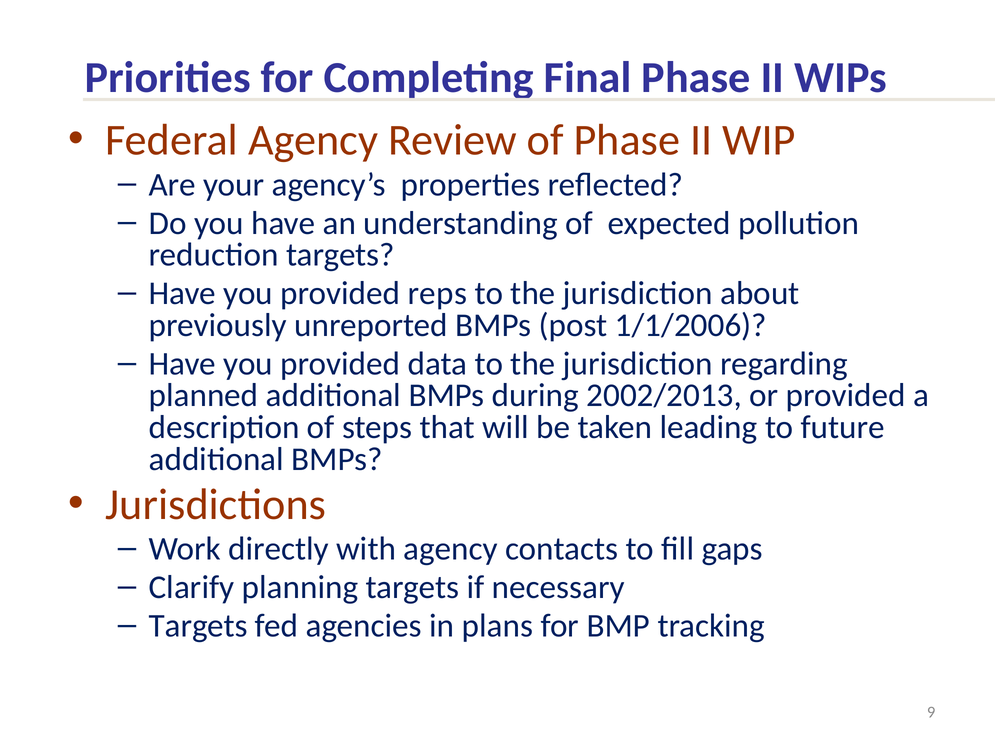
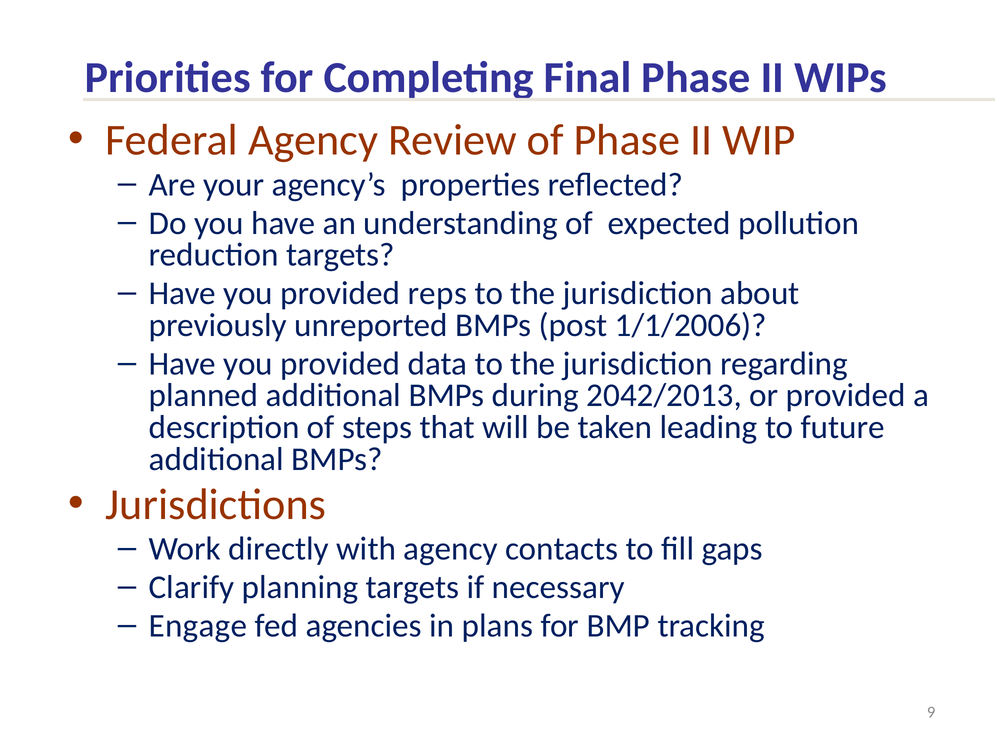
2002/2013: 2002/2013 -> 2042/2013 (664, 396)
Targets: Targets -> Engage (198, 626)
